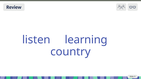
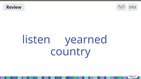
learning: learning -> yearned (86, 40)
